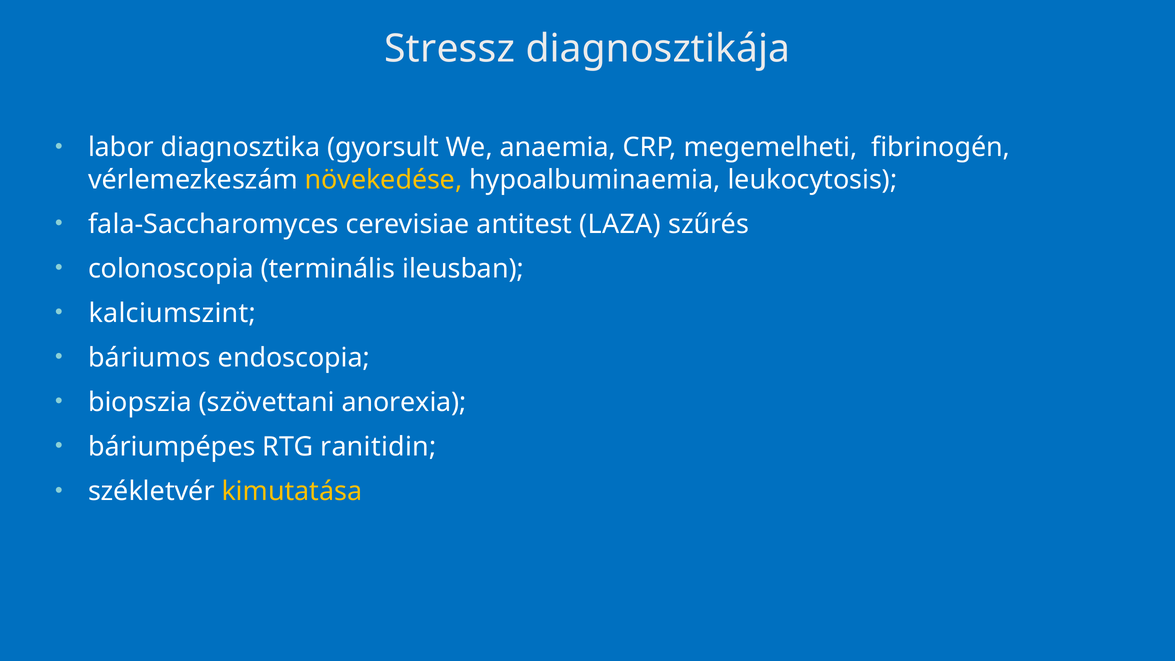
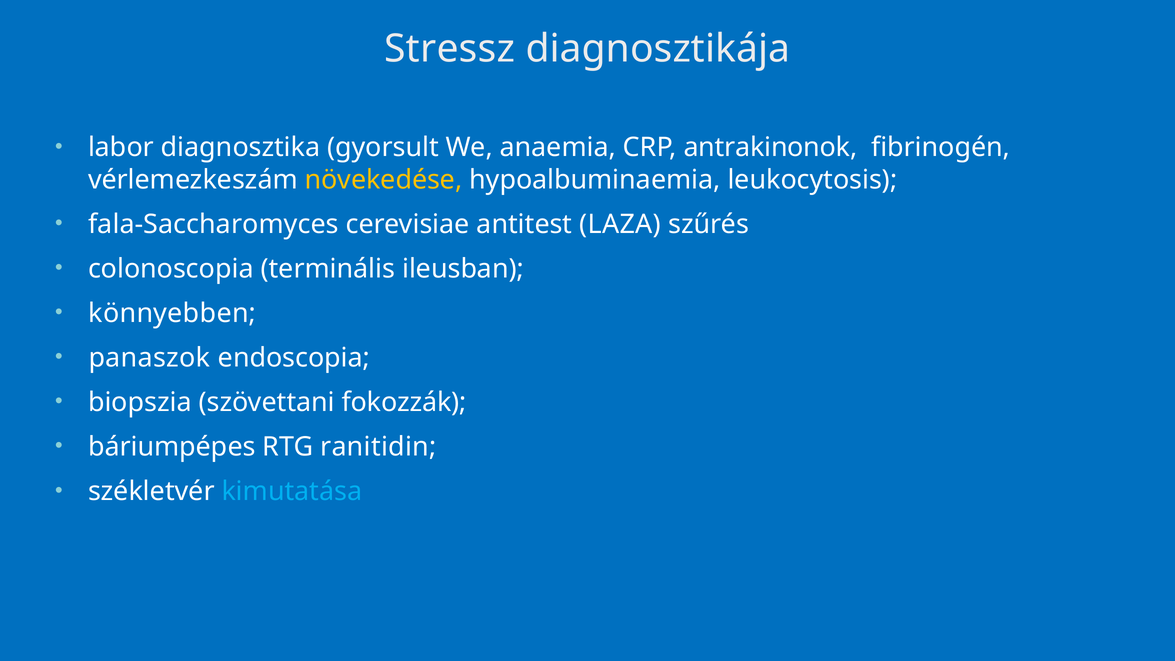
megemelheti: megemelheti -> antrakinonok (770, 148)
kalciumszint: kalciumszint -> könnyebben (172, 313)
báriumos: báriumos -> panaszok (149, 358)
anorexia: anorexia -> fokozzák (404, 402)
kimutatása colour: yellow -> light blue (292, 491)
